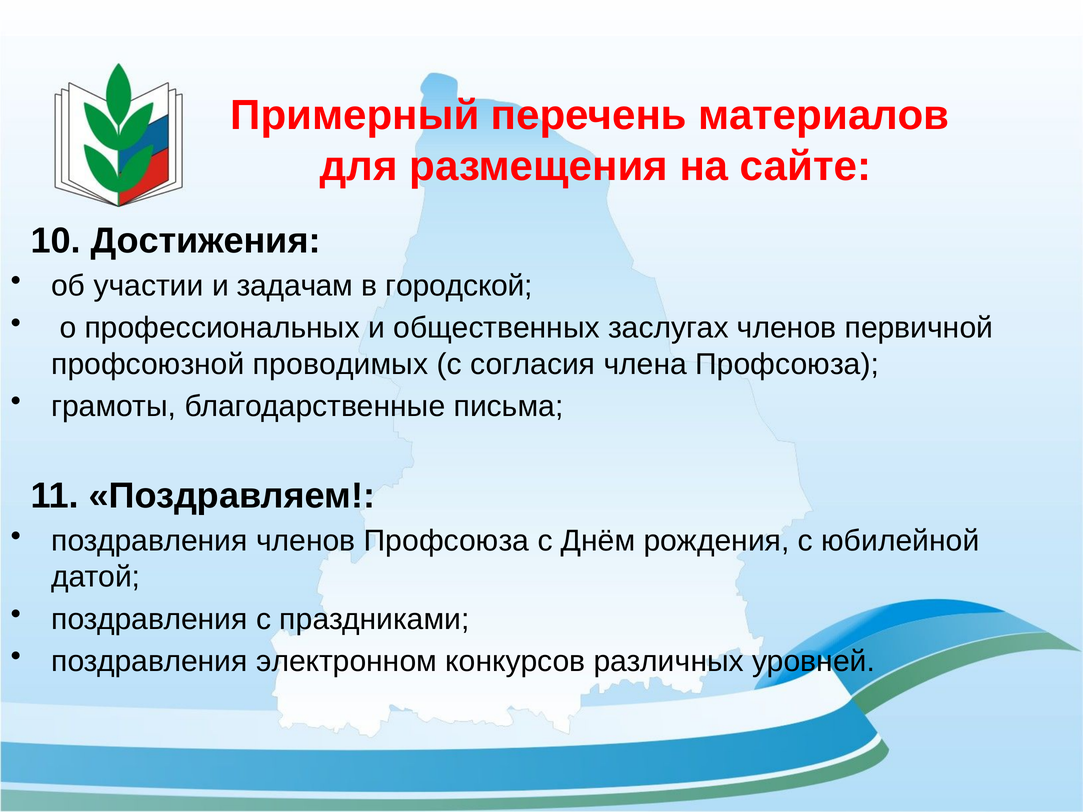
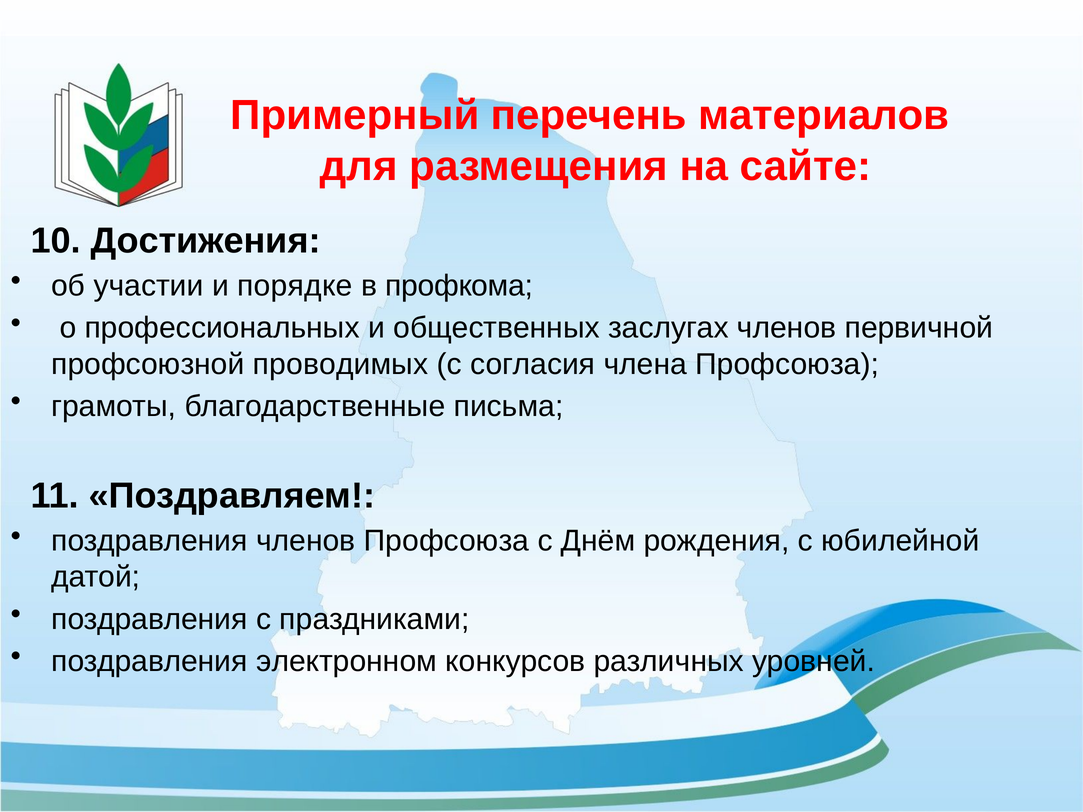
задачам: задачам -> порядке (295, 286)
городской: городской -> профкома (459, 286)
